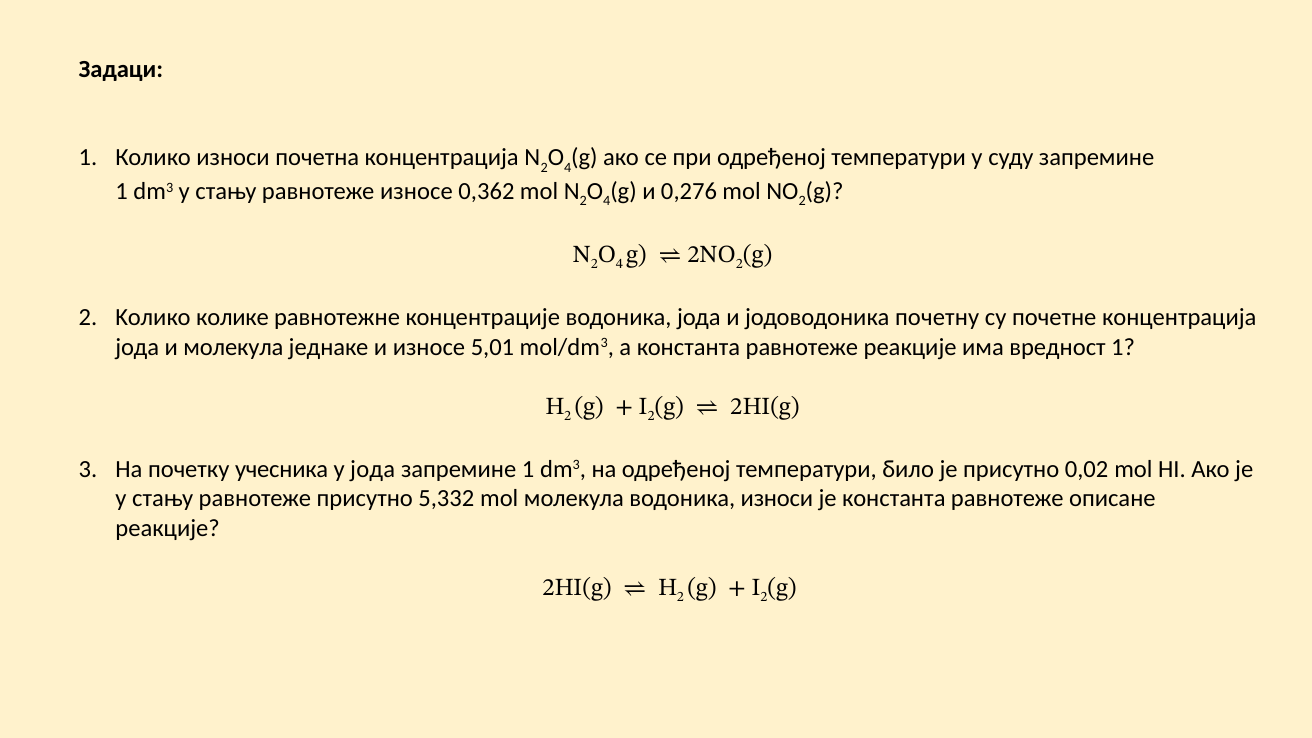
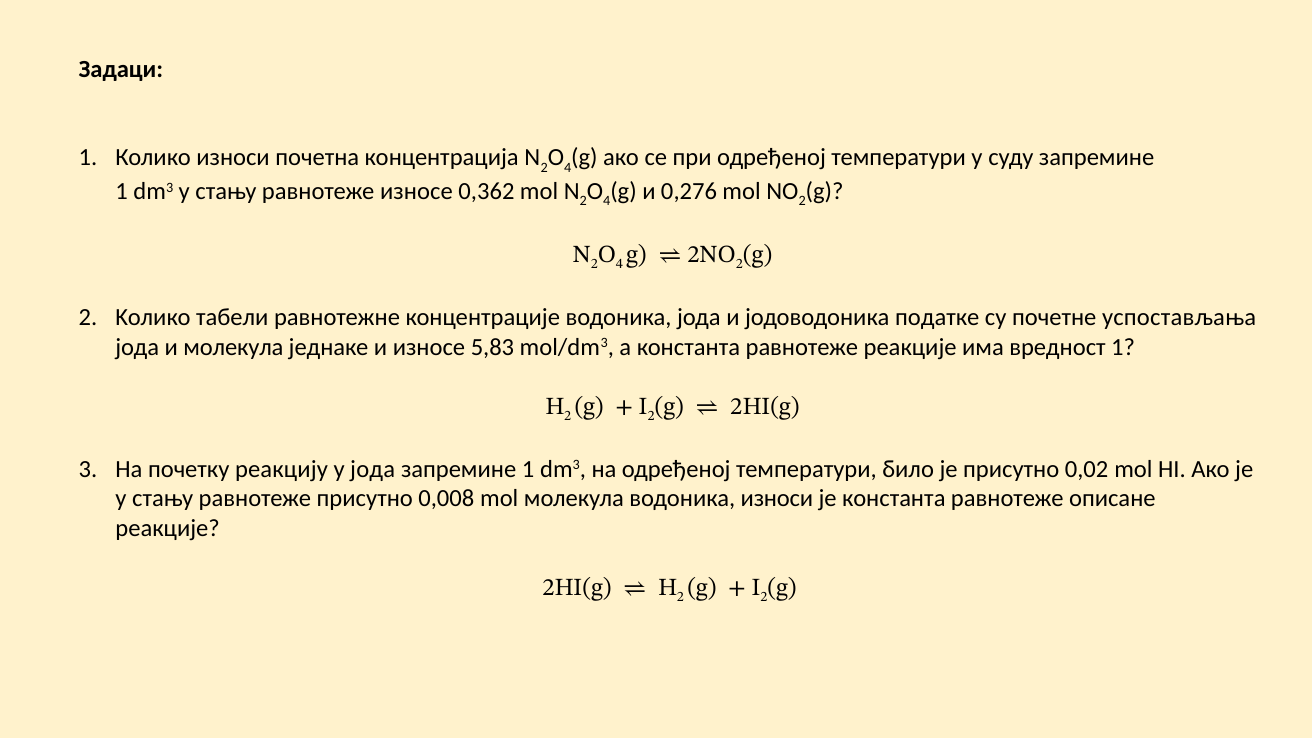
колике: колике -> табели (232, 318)
почетну: почетну -> податке (937, 318)
почетне концентрација: концентрација -> успостављања (1179, 318)
5,01: 5,01 -> 5,83 (492, 347)
учесника: учесника -> реакцију (281, 469)
5,332: 5,332 -> 0,008 (446, 499)
